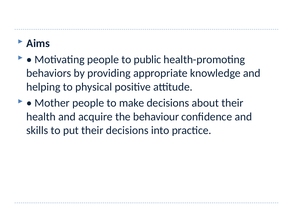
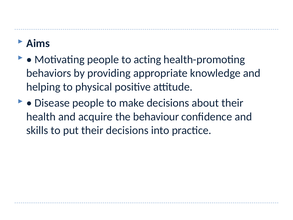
public: public -> acting (147, 59)
Mother: Mother -> Disease (52, 103)
